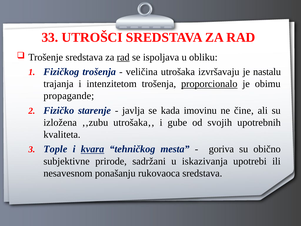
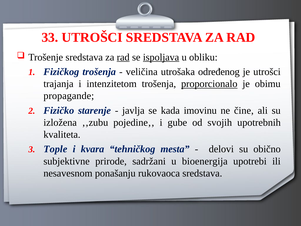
ispoljava underline: none -> present (161, 57)
izvršavaju: izvršavaju -> određenog (219, 72)
je nastalu: nastalu -> utrošci (267, 72)
utrošaka‚‚: utrošaka‚‚ -> pojedine‚‚ (134, 122)
kvara underline: present -> none (93, 149)
goriva: goriva -> delovi (221, 149)
iskazivanja: iskazivanja -> bioenergija (205, 161)
